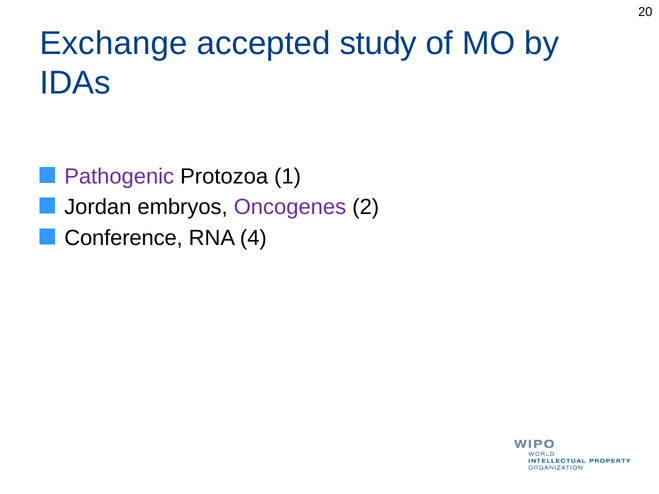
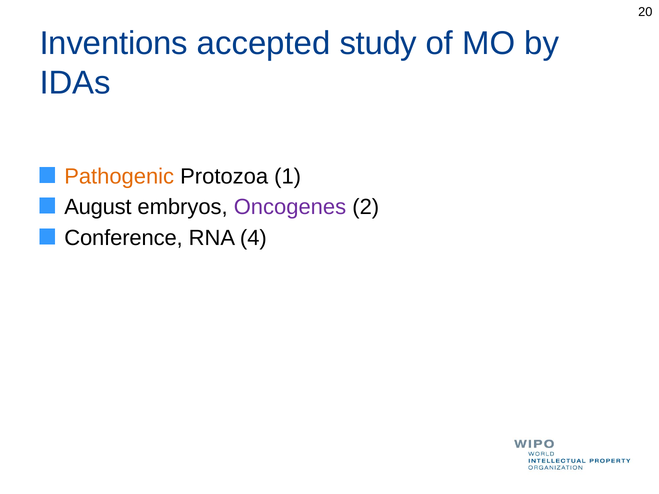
Exchange: Exchange -> Inventions (114, 44)
Pathogenic colour: purple -> orange (119, 177)
Jordan: Jordan -> August (98, 207)
